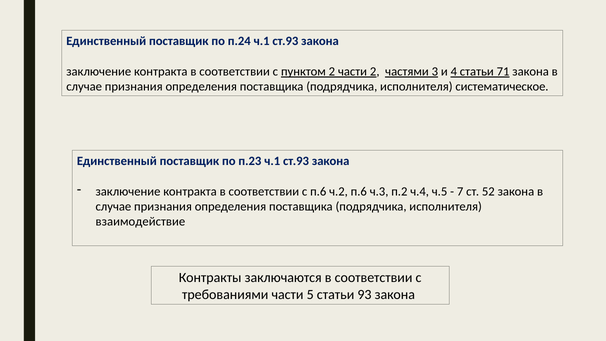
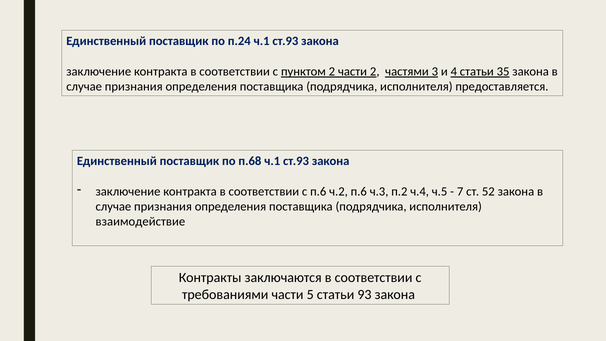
71: 71 -> 35 (503, 72)
систематическое: систематическое -> предоставляется (502, 87)
п.23: п.23 -> п.68 (250, 161)
